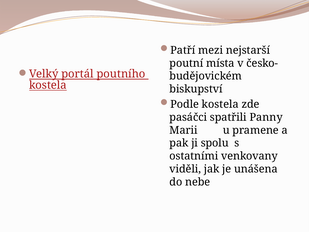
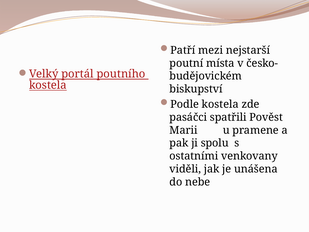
Panny: Panny -> Pověst (266, 117)
